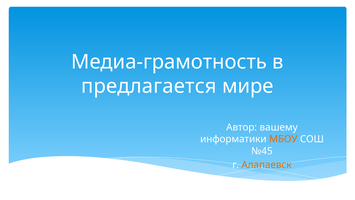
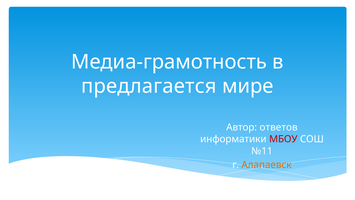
вашему: вашему -> ответов (279, 127)
МБОУ colour: orange -> red (283, 139)
№45: №45 -> №11 (262, 151)
